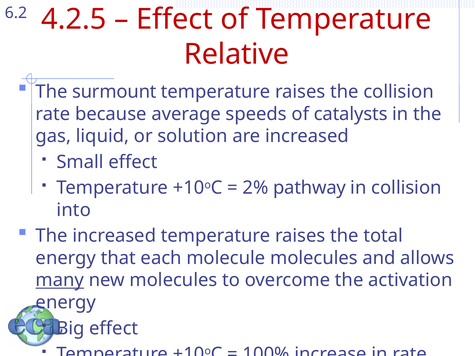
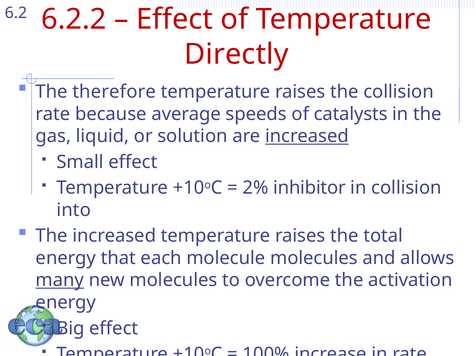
4.2.5: 4.2.5 -> 6.2.2 (74, 19)
Relative: Relative -> Directly (236, 54)
surmount: surmount -> therefore (114, 92)
increased underline: none -> present (307, 136)
pathway: pathway -> inhibitor (310, 188)
